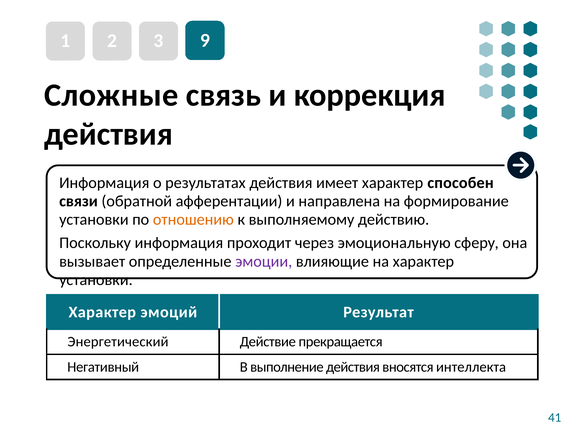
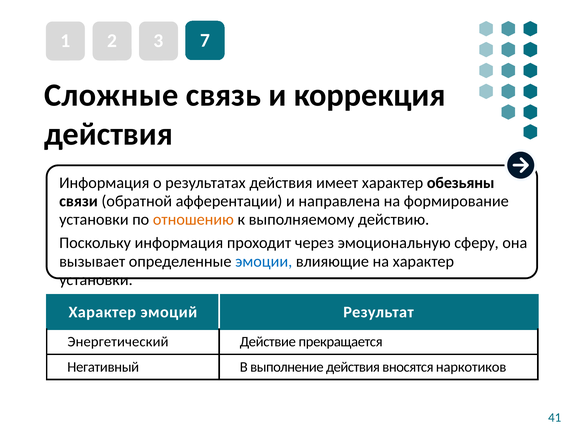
9: 9 -> 7 (205, 40)
способен: способен -> обезьяны (461, 183)
эмоции colour: purple -> blue (264, 262)
интеллекта: интеллекта -> наркотиков (471, 367)
